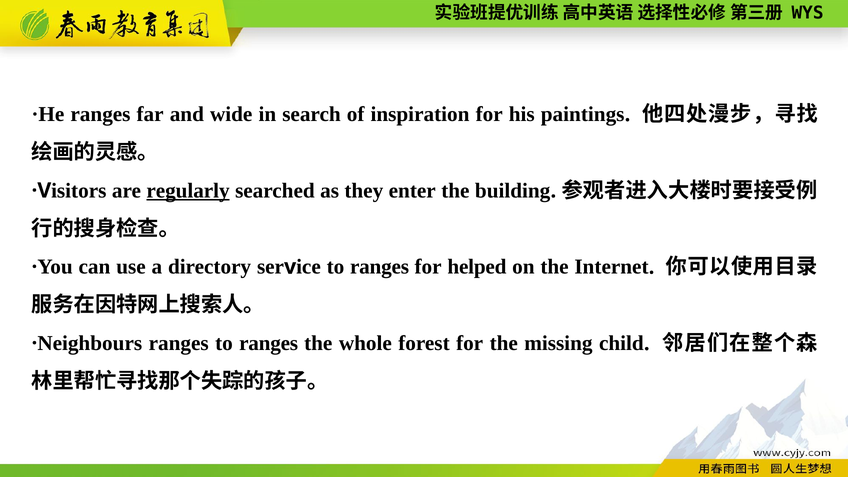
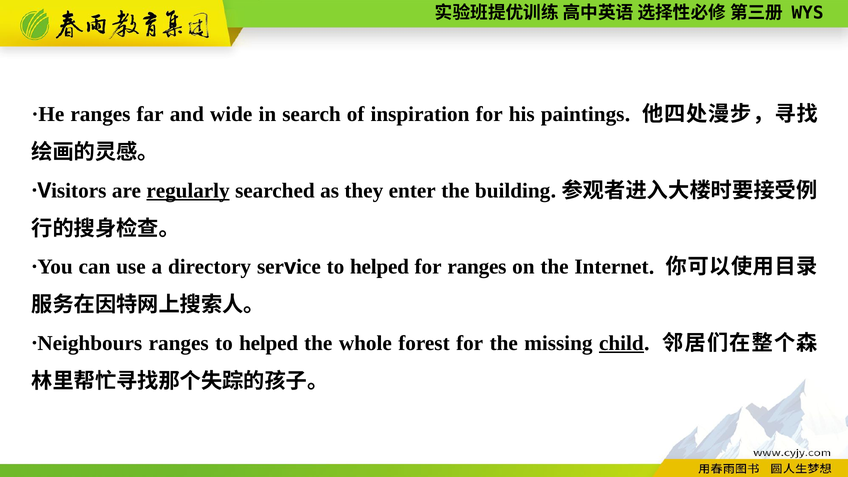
ranges: ranges -> helped (380, 267)
for helped: helped -> ranges (477, 267)
ranges: ranges -> helped (269, 343)
child underline: none -> present (621, 343)
